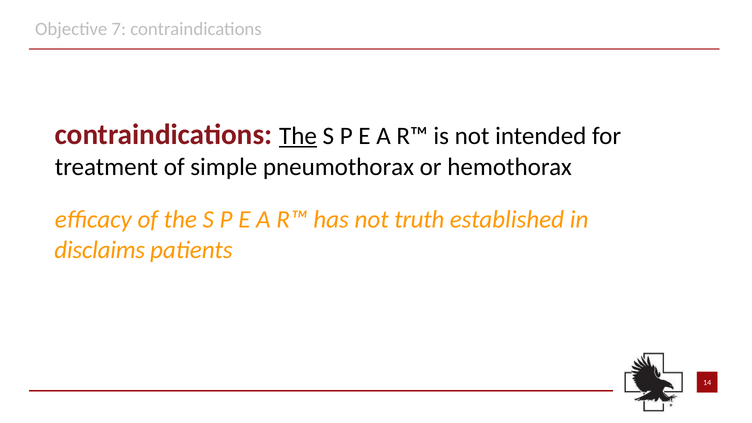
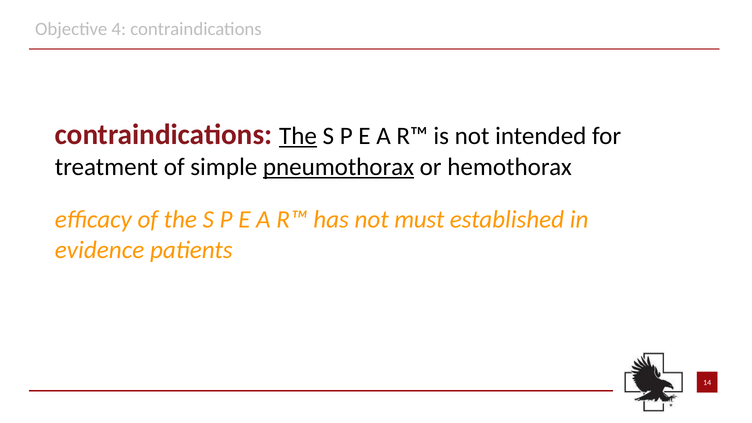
7: 7 -> 4 (119, 29)
pneumothorax underline: none -> present (339, 167)
truth: truth -> must (419, 220)
disclaims: disclaims -> evidence (100, 250)
